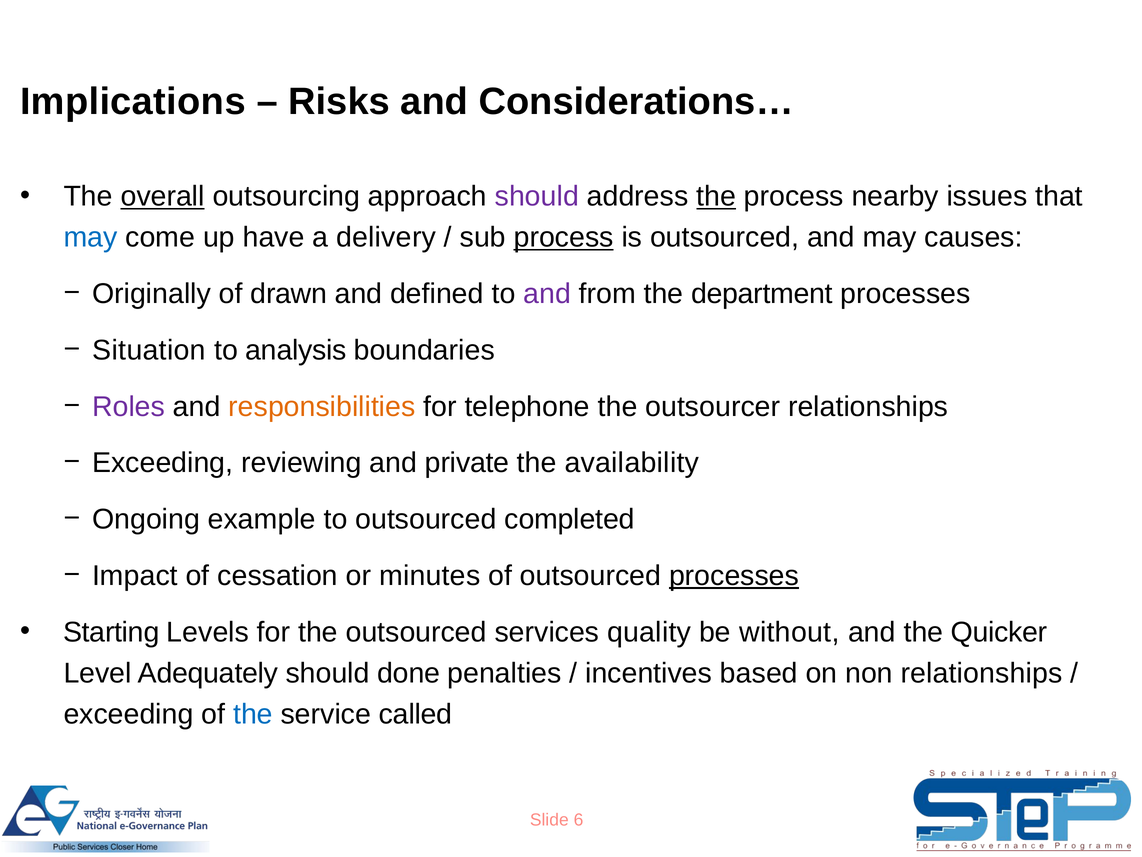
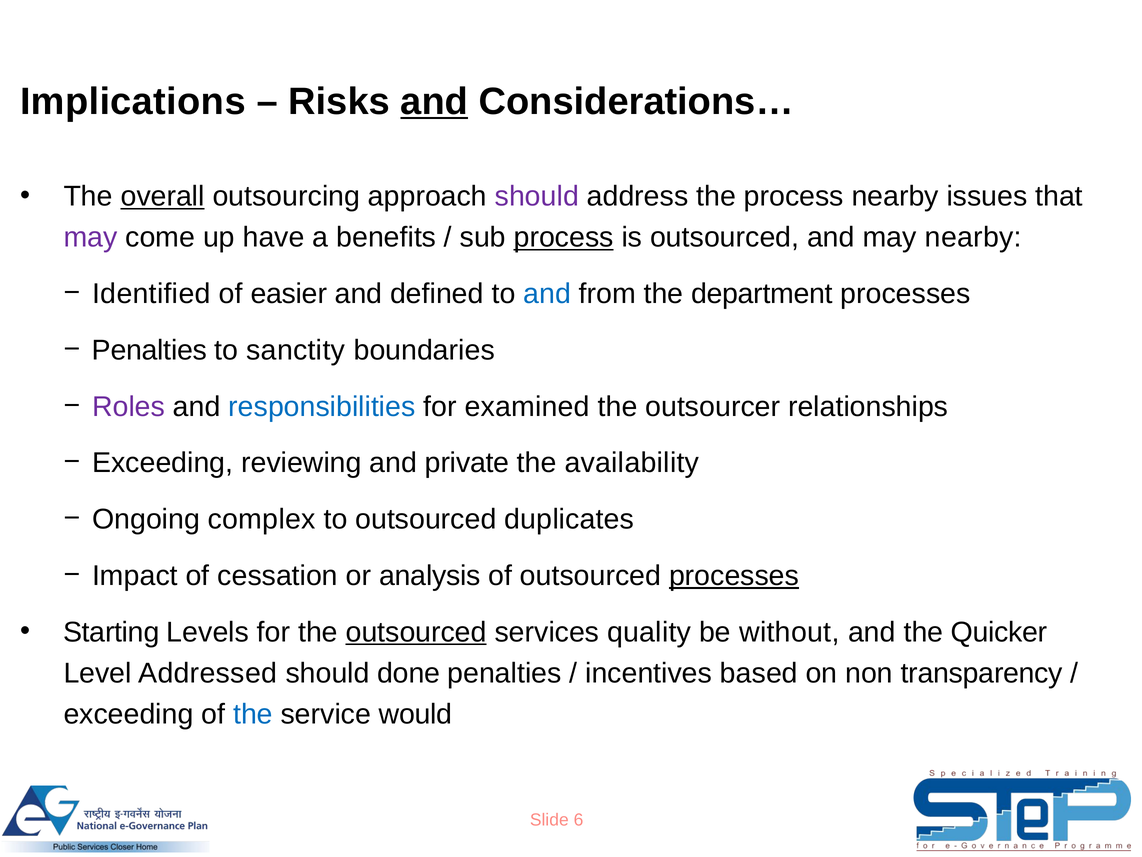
and underline: none -> present (434, 101)
the underline: present -> none (716, 196)
may colour: blue -> purple (91, 237)
delivery: delivery -> benefits (386, 237)
may causes: causes -> nearby (973, 237)
Originally: Originally -> Identified (151, 294)
drawn: drawn -> easier (289, 294)
and colour: purple -> blue (547, 294)
Situation: Situation -> Penalties (149, 350)
analysis: analysis -> sanctity (296, 350)
responsibilities colour: orange -> blue (322, 406)
telephone: telephone -> examined (527, 406)
example: example -> complex (262, 519)
completed: completed -> duplicates (569, 519)
minutes: minutes -> analysis (430, 575)
outsourced underline: none -> present (416, 632)
Adequately: Adequately -> Addressed (208, 673)
non relationships: relationships -> transparency (982, 673)
called: called -> would (416, 714)
